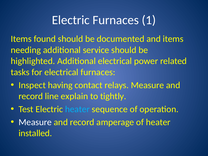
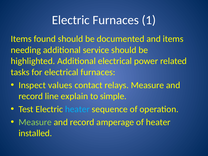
having: having -> values (60, 85)
tightly: tightly -> simple (113, 96)
Measure colour: white -> light green (35, 122)
